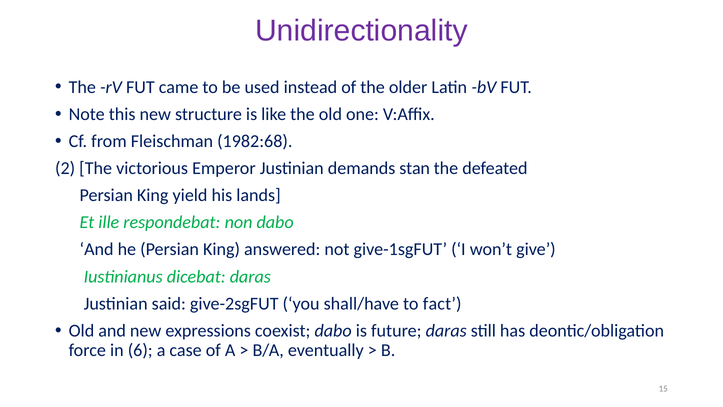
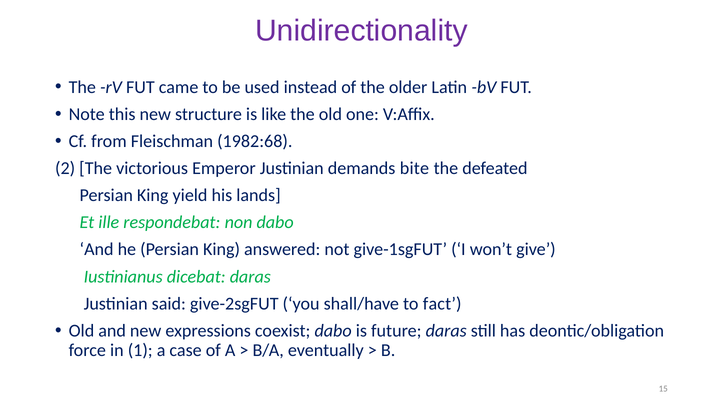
stan: stan -> bite (414, 168)
6: 6 -> 1 (140, 350)
